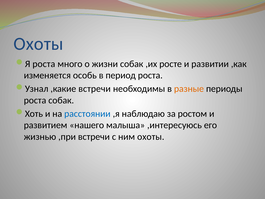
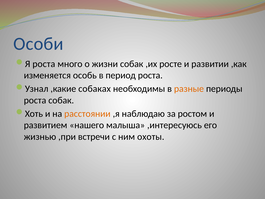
Охоты: Охоты -> Особи (38, 44)
,какие встречи: встречи -> собаках (95, 89)
расстоянии colour: blue -> orange (87, 114)
